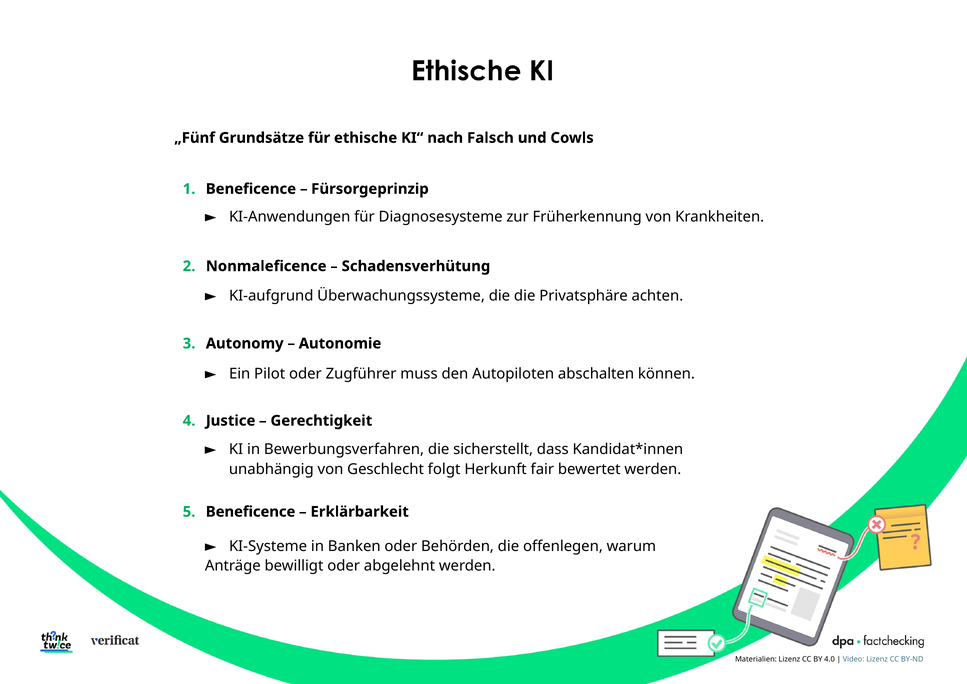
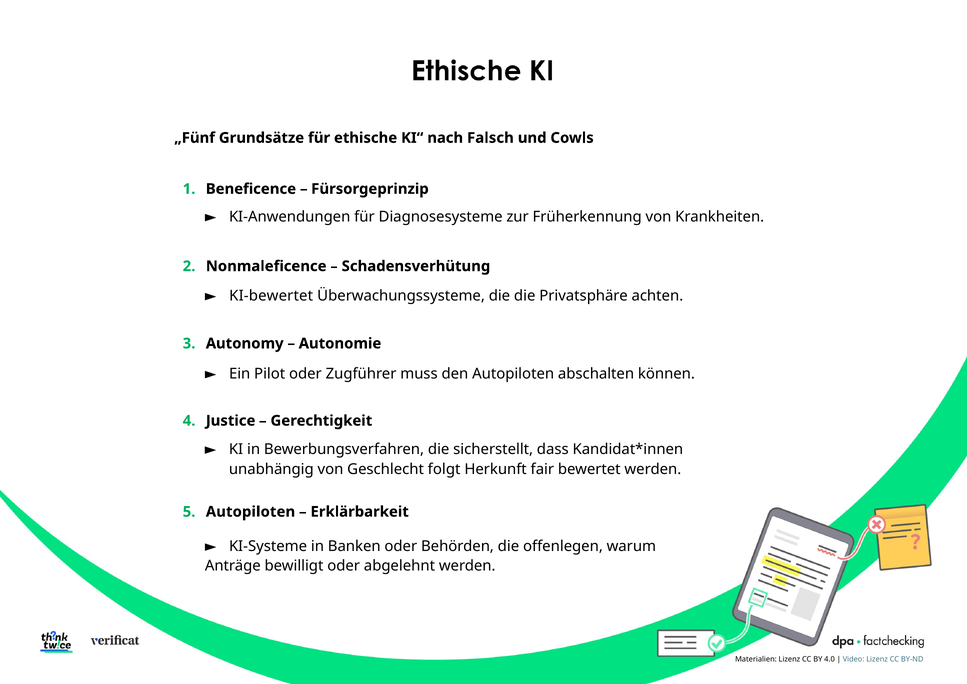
KI-aufgrund: KI-aufgrund -> KI-bewertet (271, 296)
Beneficence: Beneficence -> Autopiloten (251, 512)
